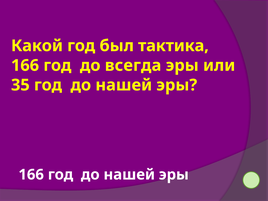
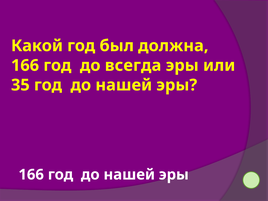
тактика: тактика -> должна (173, 46)
